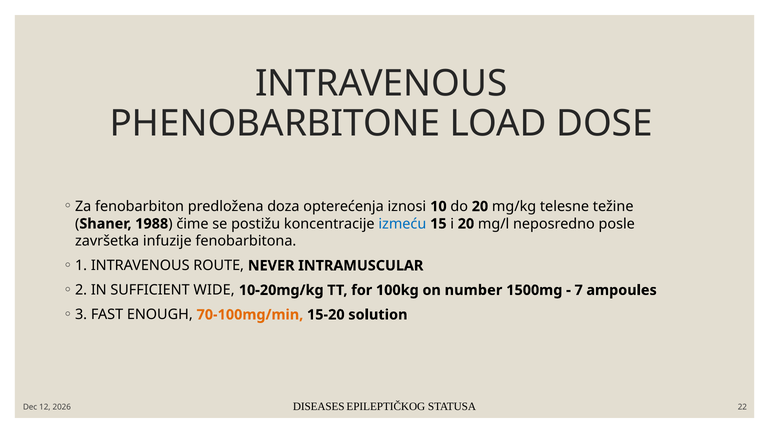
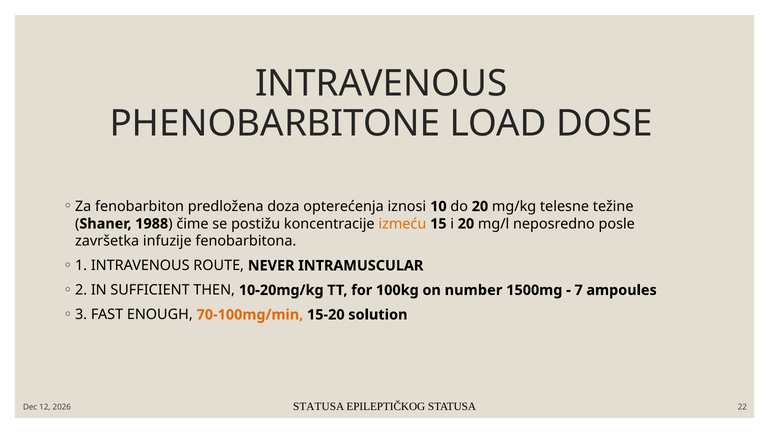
izmeću colour: blue -> orange (402, 224)
WIDE: WIDE -> THEN (214, 290)
DISEASES: DISEASES -> STATUSA (319, 406)
